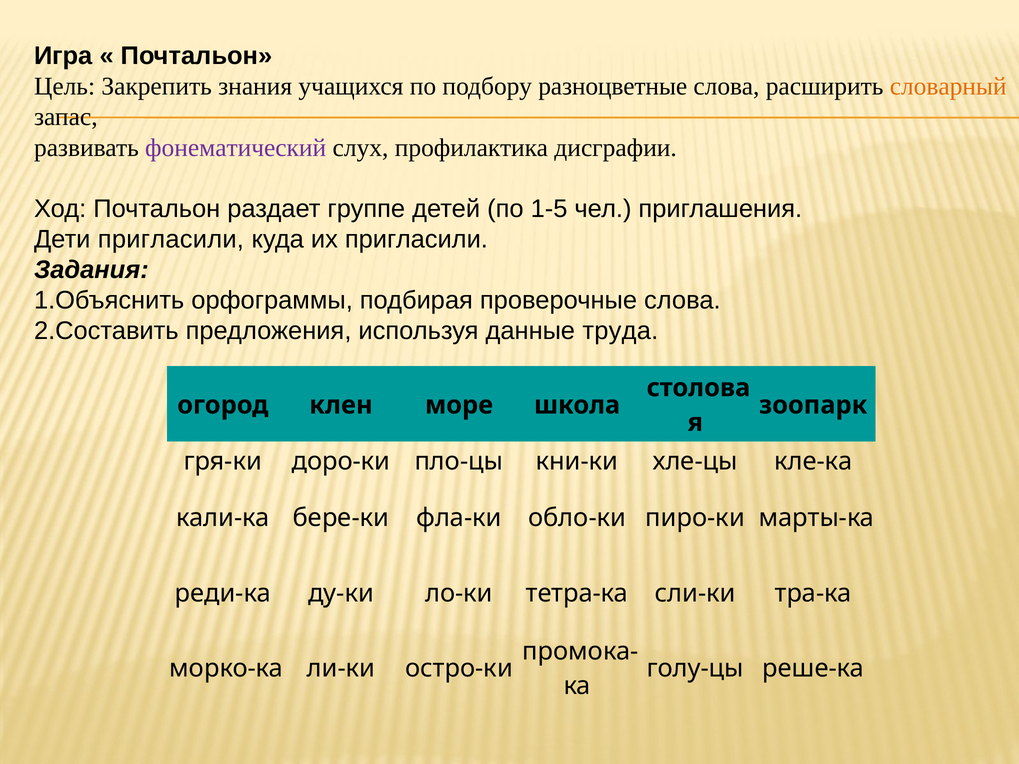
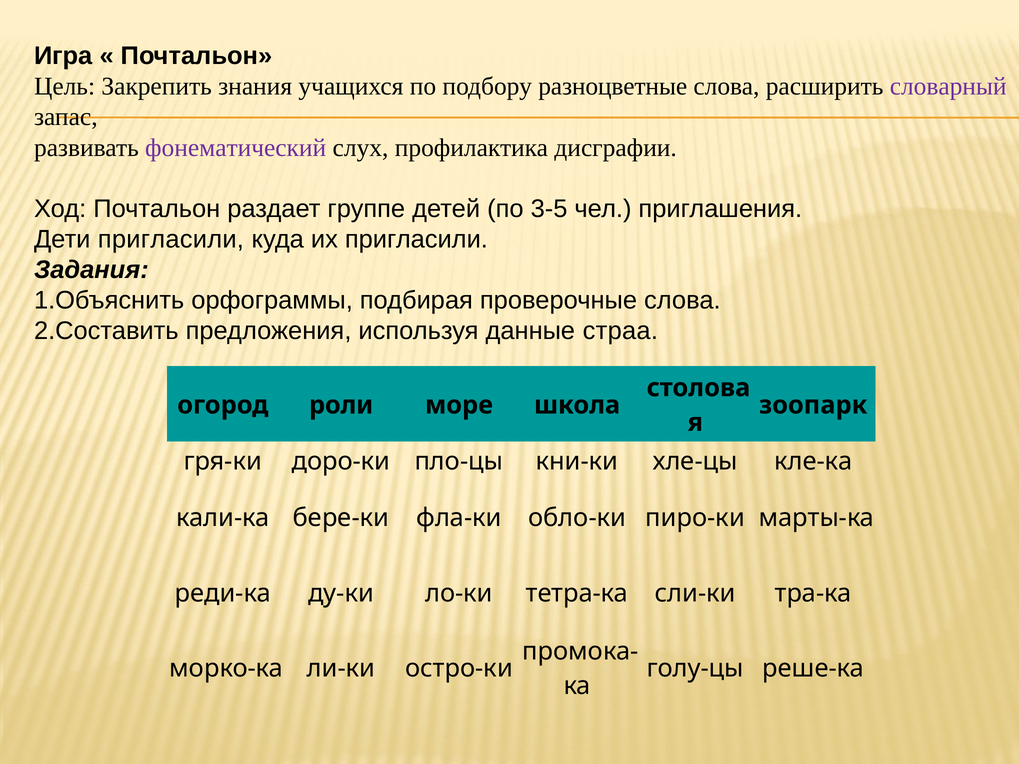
словарный colour: orange -> purple (948, 87)
1-5: 1-5 -> 3-5 (549, 209)
труда: труда -> страа (620, 331)
клен: клен -> роли (341, 405)
